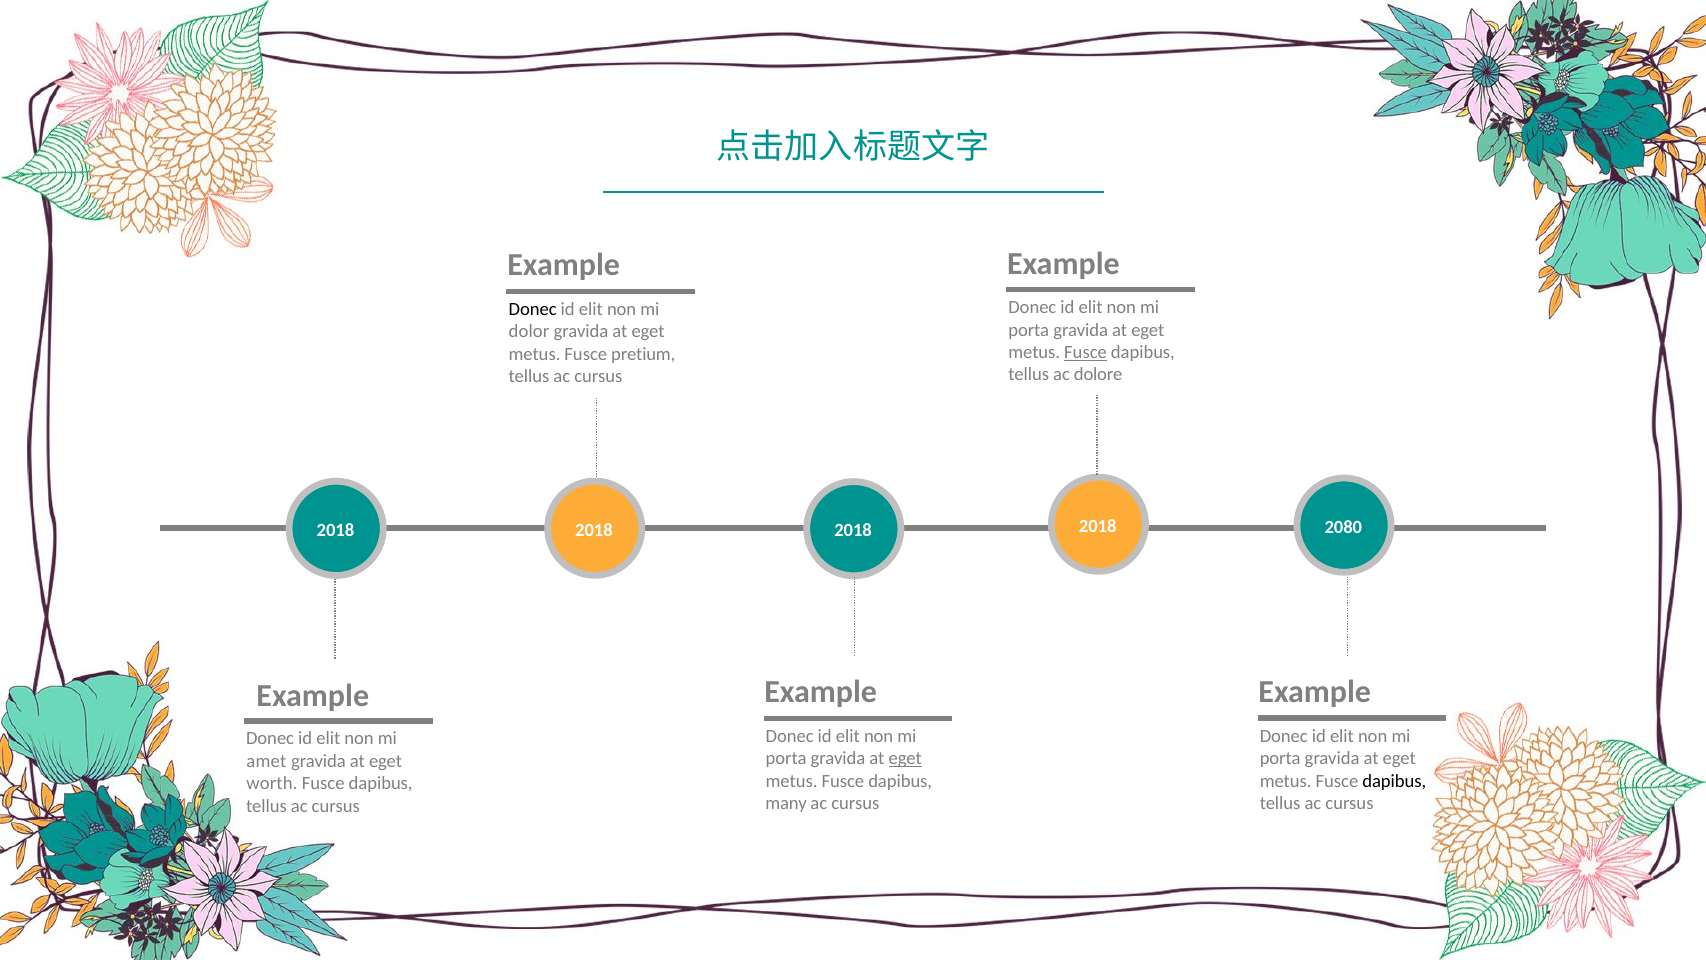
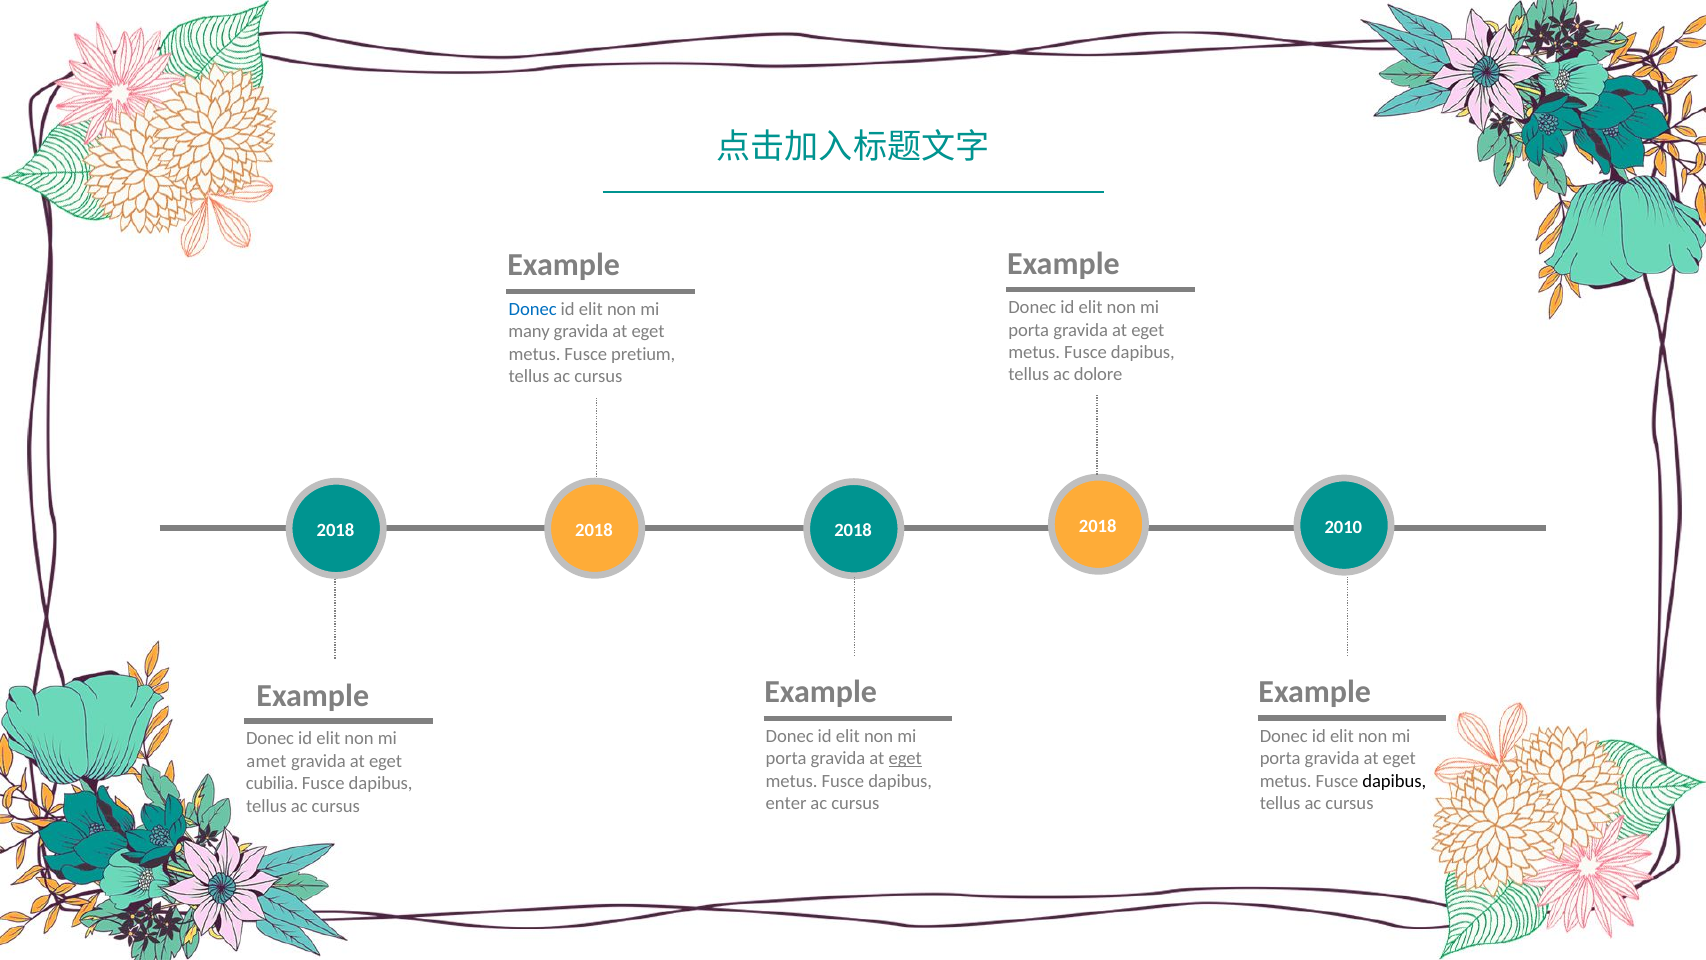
Donec colour: black -> blue (533, 309)
dolor: dolor -> many (529, 332)
Fusce underline: present -> none (1086, 352)
2080: 2080 -> 2010 (1343, 527)
worth: worth -> cubilia (272, 784)
many: many -> enter (786, 803)
